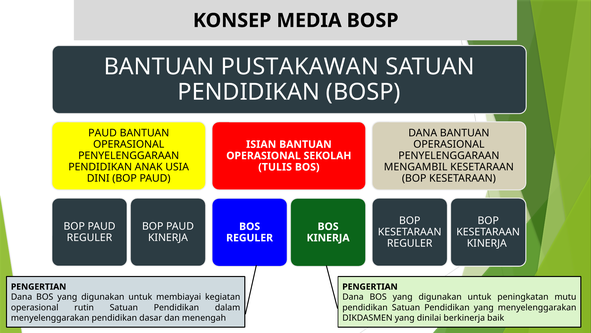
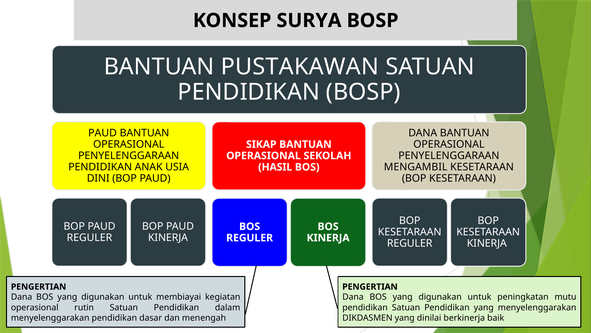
MEDIA: MEDIA -> SURYA (309, 21)
ISIAN: ISIAN -> SIKAP (261, 144)
TULIS: TULIS -> HASIL (275, 167)
